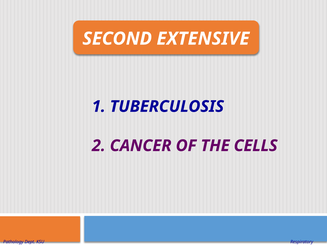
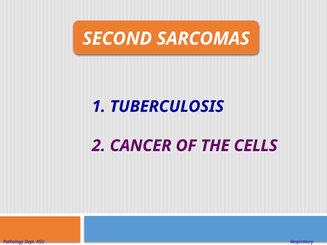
EXTENSIVE: EXTENSIVE -> SARCOMAS (203, 39)
